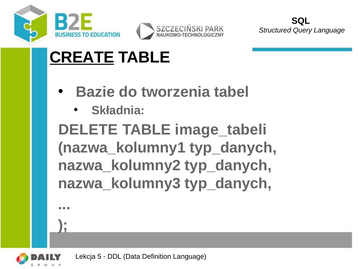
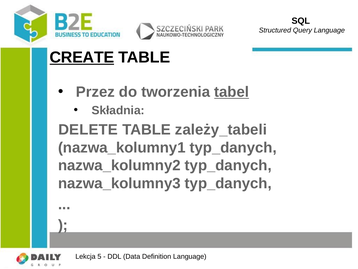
Bazie: Bazie -> Przez (95, 92)
tabel underline: none -> present (232, 92)
image_tabeli: image_tabeli -> zależy_tabeli (221, 129)
